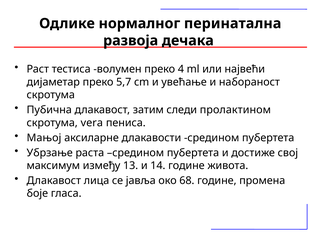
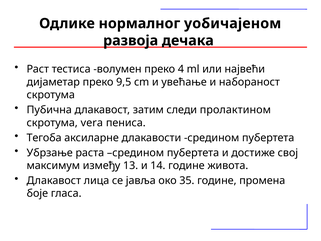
перинатална: перинатална -> уобичајеном (233, 23)
5,7: 5,7 -> 9,5 (124, 82)
Мањој: Мањој -> Тегоба (44, 138)
68: 68 -> 35 (187, 180)
